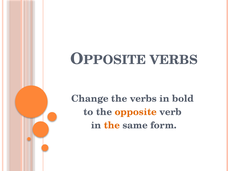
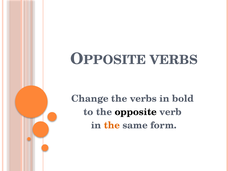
opposite colour: orange -> black (136, 112)
